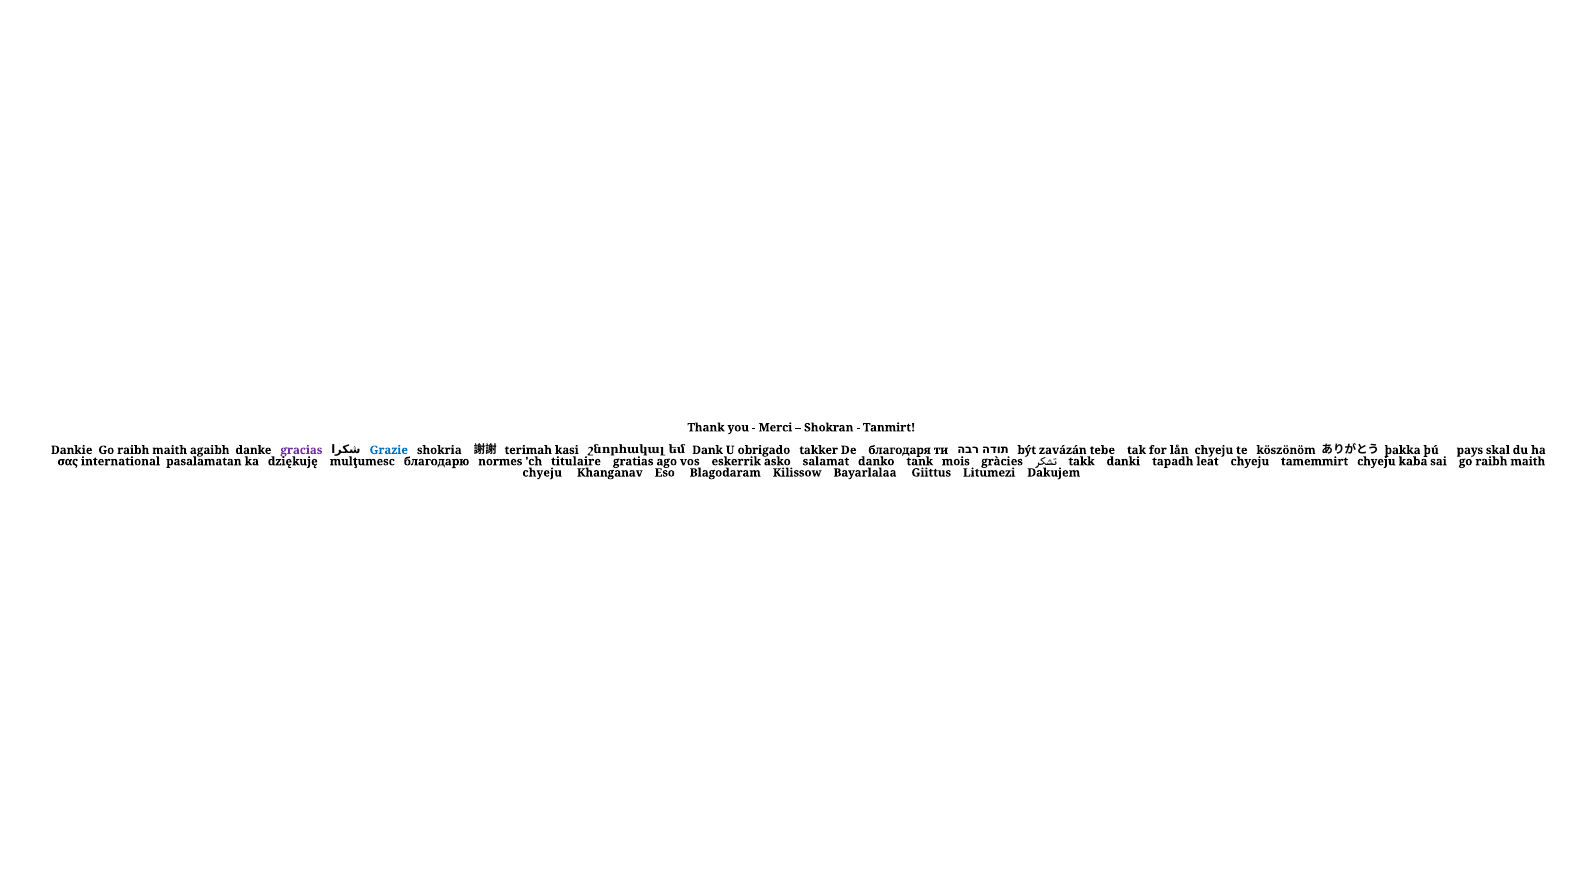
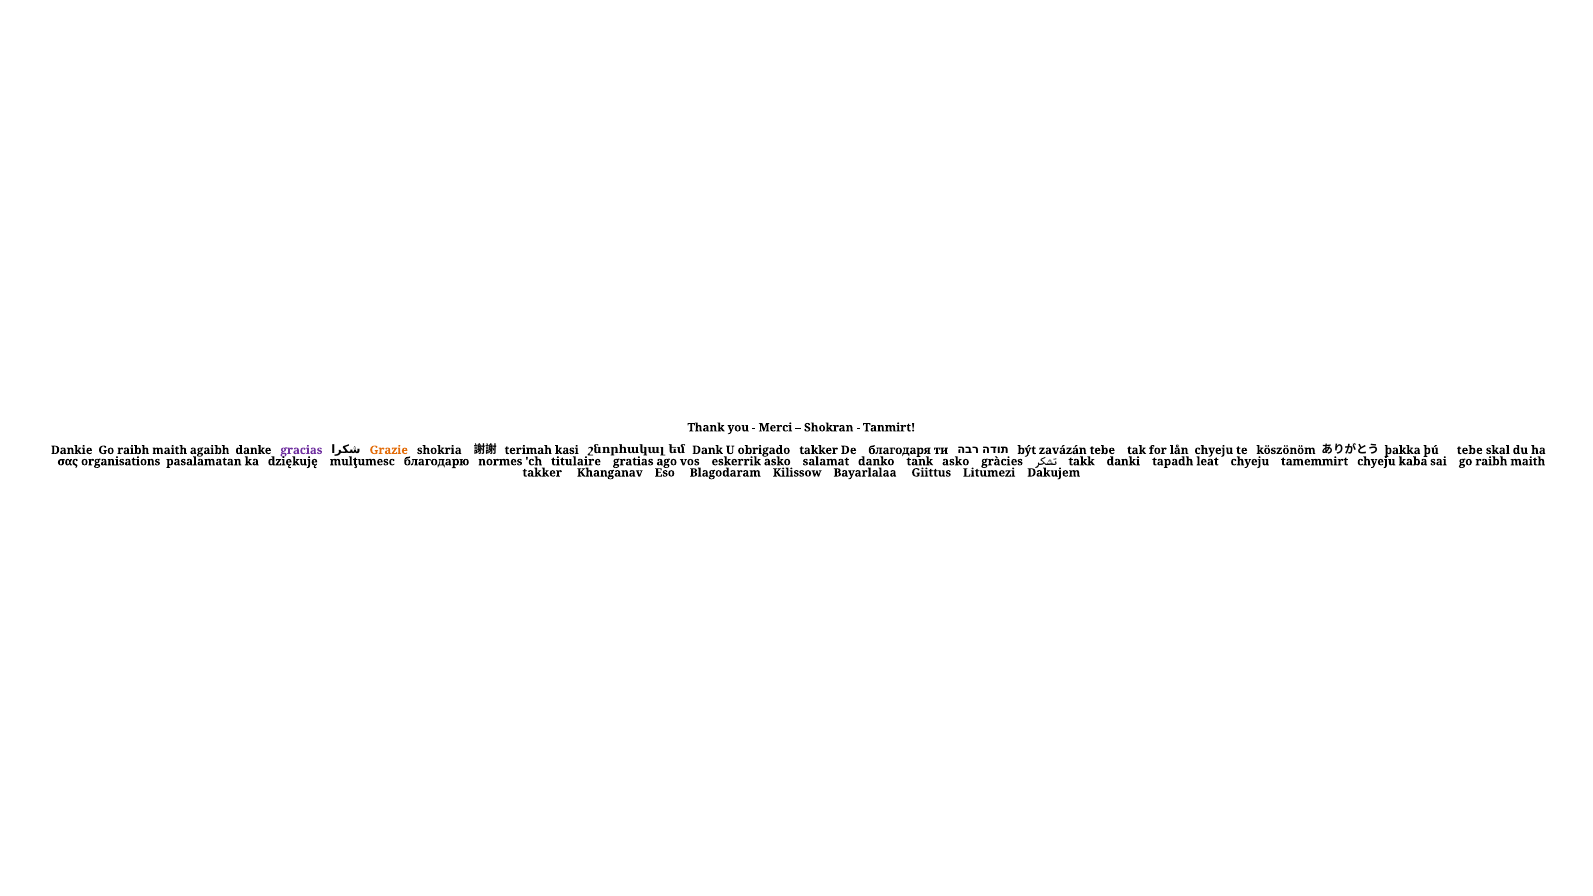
þú pays: pays -> tebe (1470, 450)
Grazie colour: blue -> orange (389, 450)
international: international -> organisations (121, 461)
tank mois: mois -> asko (956, 461)
chyeju: chyeju -> takker (542, 473)
